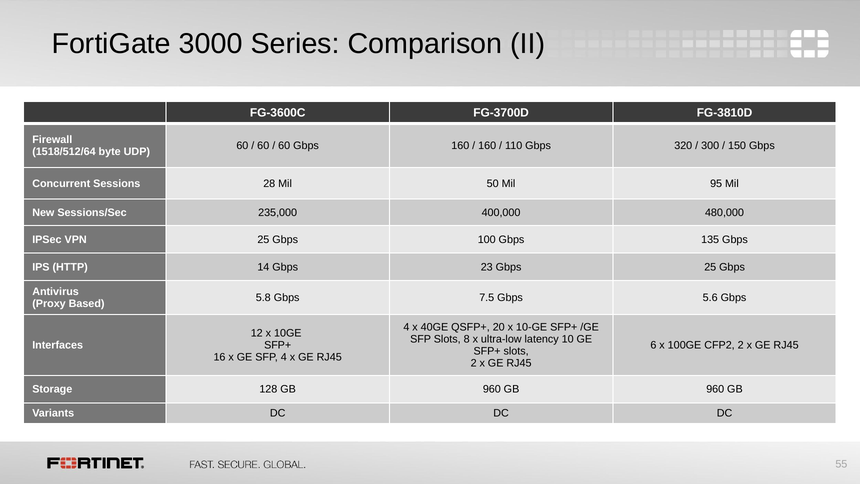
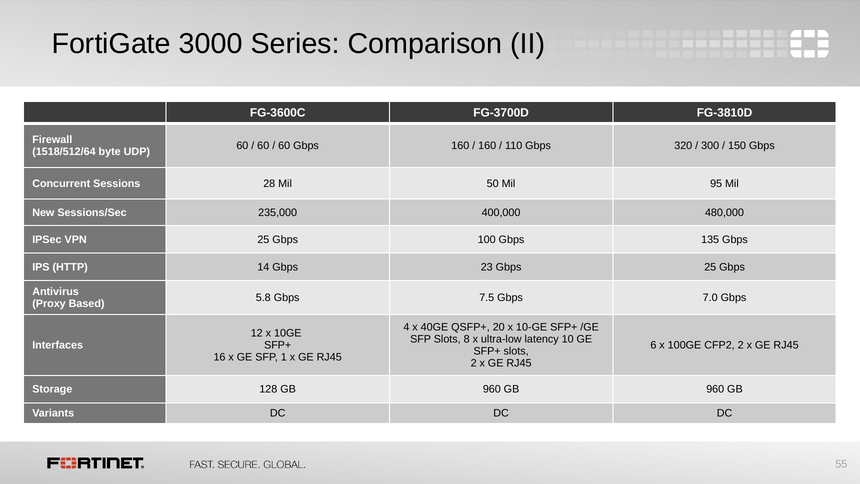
5.6: 5.6 -> 7.0 (710, 298)
SFP 4: 4 -> 1 (284, 357)
